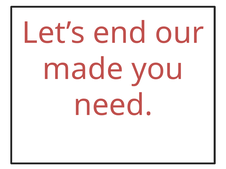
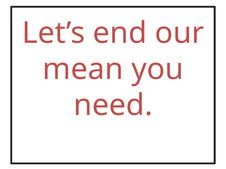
made: made -> mean (83, 69)
